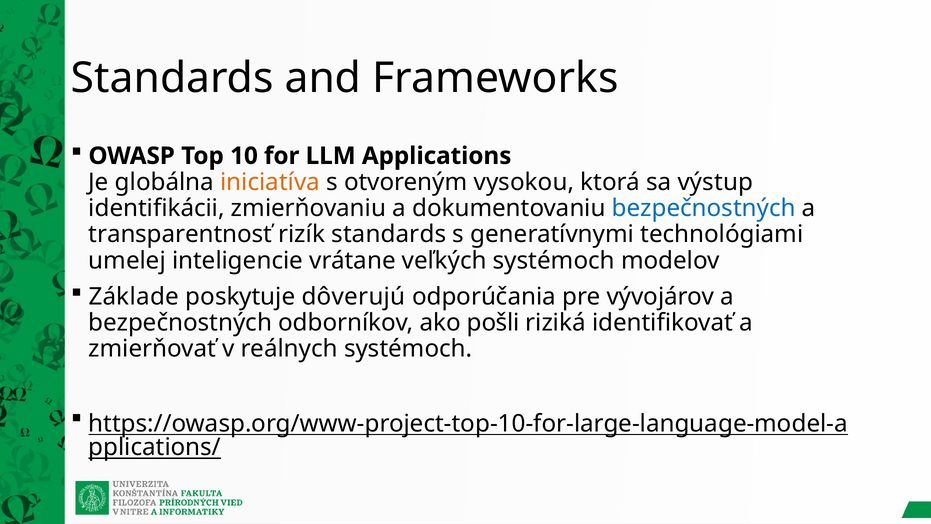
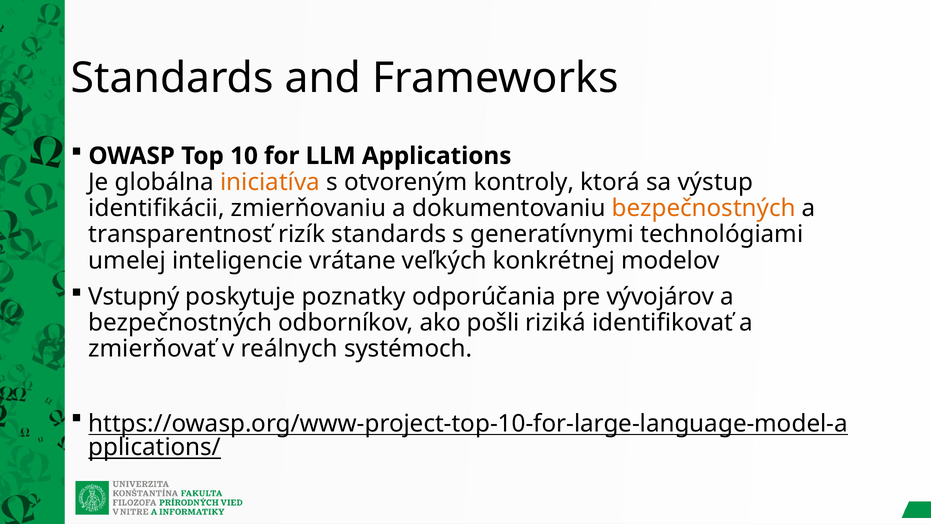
vysokou: vysokou -> kontroly (524, 182)
bezpečnostných colour: blue -> orange (704, 208)
veľkých systémoch: systémoch -> konkrétnej (554, 261)
Základe: Základe -> Vstupný (134, 296)
dôverujú: dôverujú -> poznatky (354, 296)
